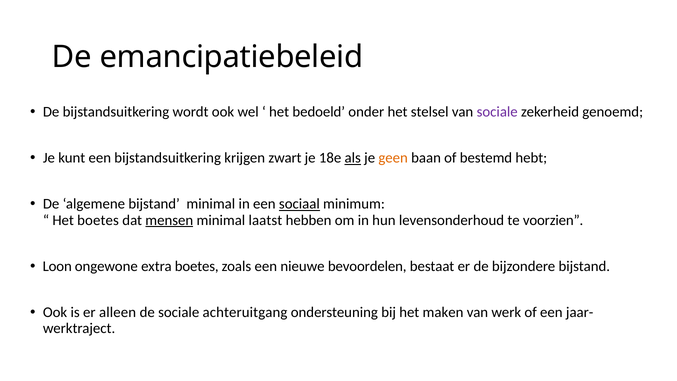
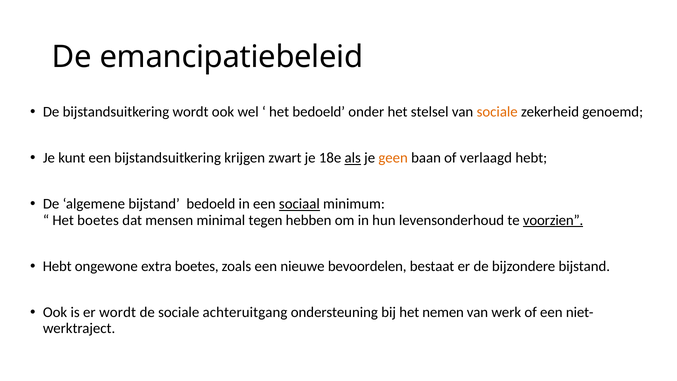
sociale colour: purple -> orange (497, 112)
bestemd: bestemd -> verlaagd (486, 158)
bijstand minimal: minimal -> bedoeld (211, 204)
mensen underline: present -> none (169, 220)
laatst: laatst -> tegen (266, 220)
voorzien underline: none -> present (553, 220)
Loon: Loon -> Hebt (57, 266)
er alleen: alleen -> wordt (118, 312)
maken: maken -> nemen (443, 312)
jaar-: jaar- -> niet- (580, 312)
